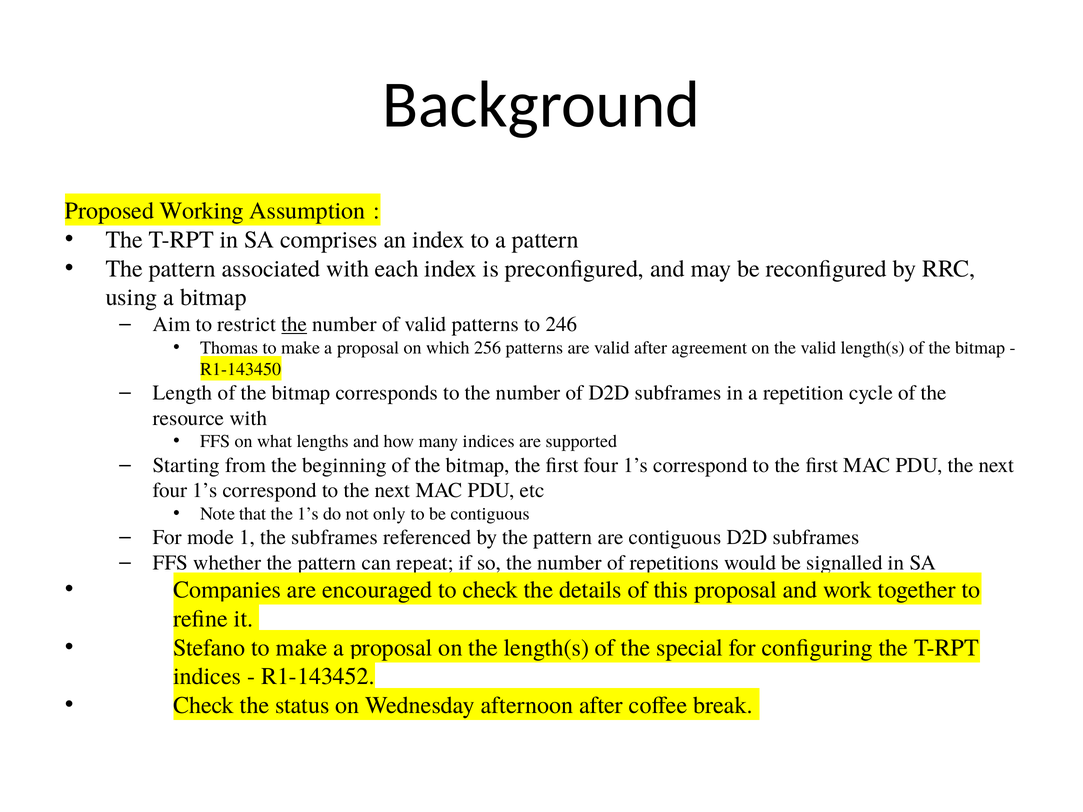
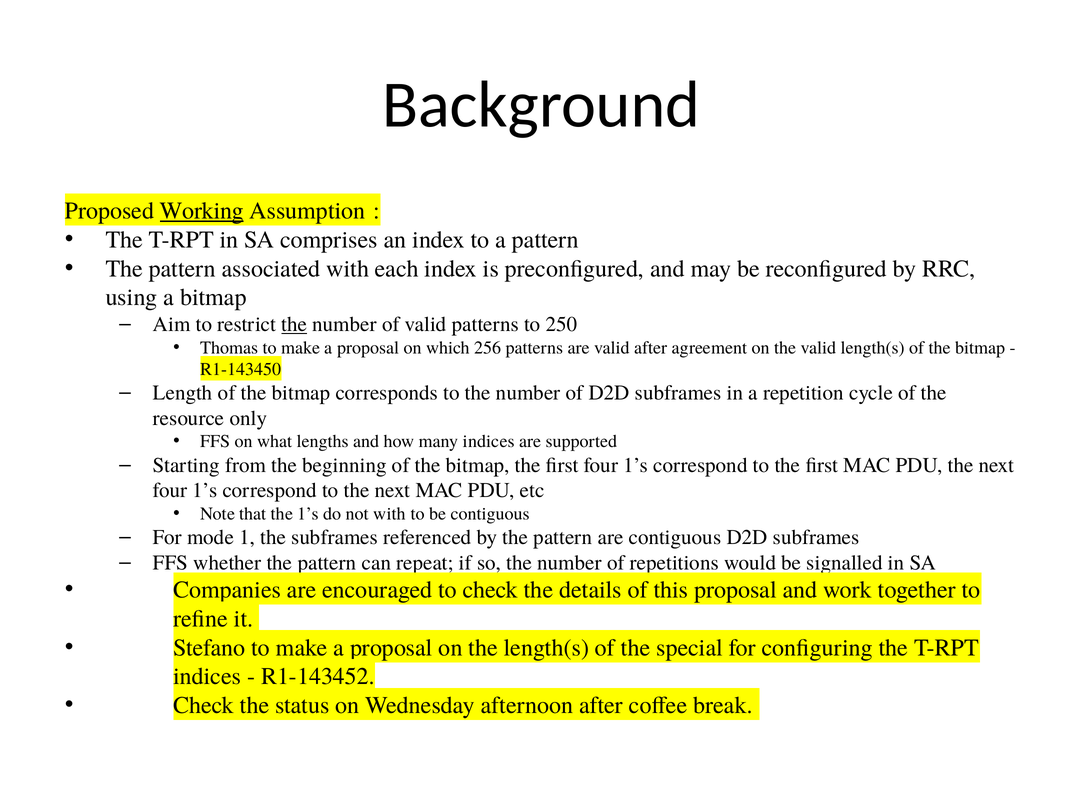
Working underline: none -> present (202, 211)
246: 246 -> 250 (562, 325)
resource with: with -> only (248, 418)
not only: only -> with (390, 514)
